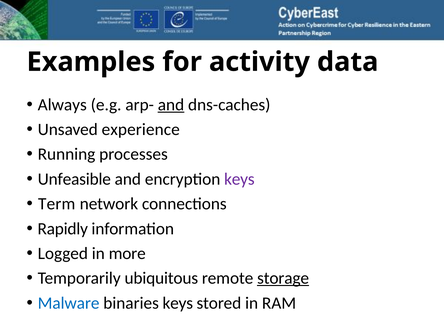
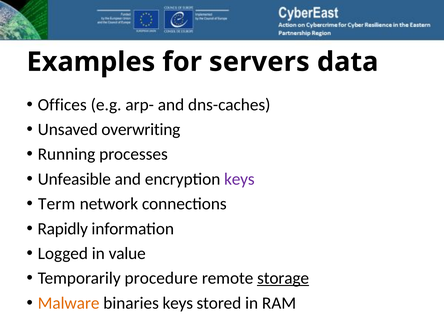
activity: activity -> servers (259, 62)
Always: Always -> Offices (62, 105)
and underline: present -> none (171, 105)
experience: experience -> overwriting (141, 129)
more: more -> value (127, 253)
ubiquitous: ubiquitous -> procedure (161, 278)
Malware colour: blue -> orange (69, 303)
